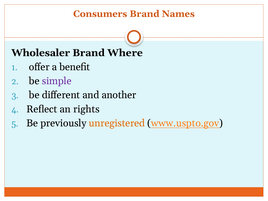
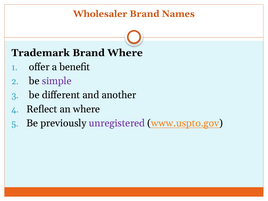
Consumers: Consumers -> Wholesaler (100, 14)
Wholesaler: Wholesaler -> Trademark (41, 53)
an rights: rights -> where (87, 109)
unregistered colour: orange -> purple (117, 123)
